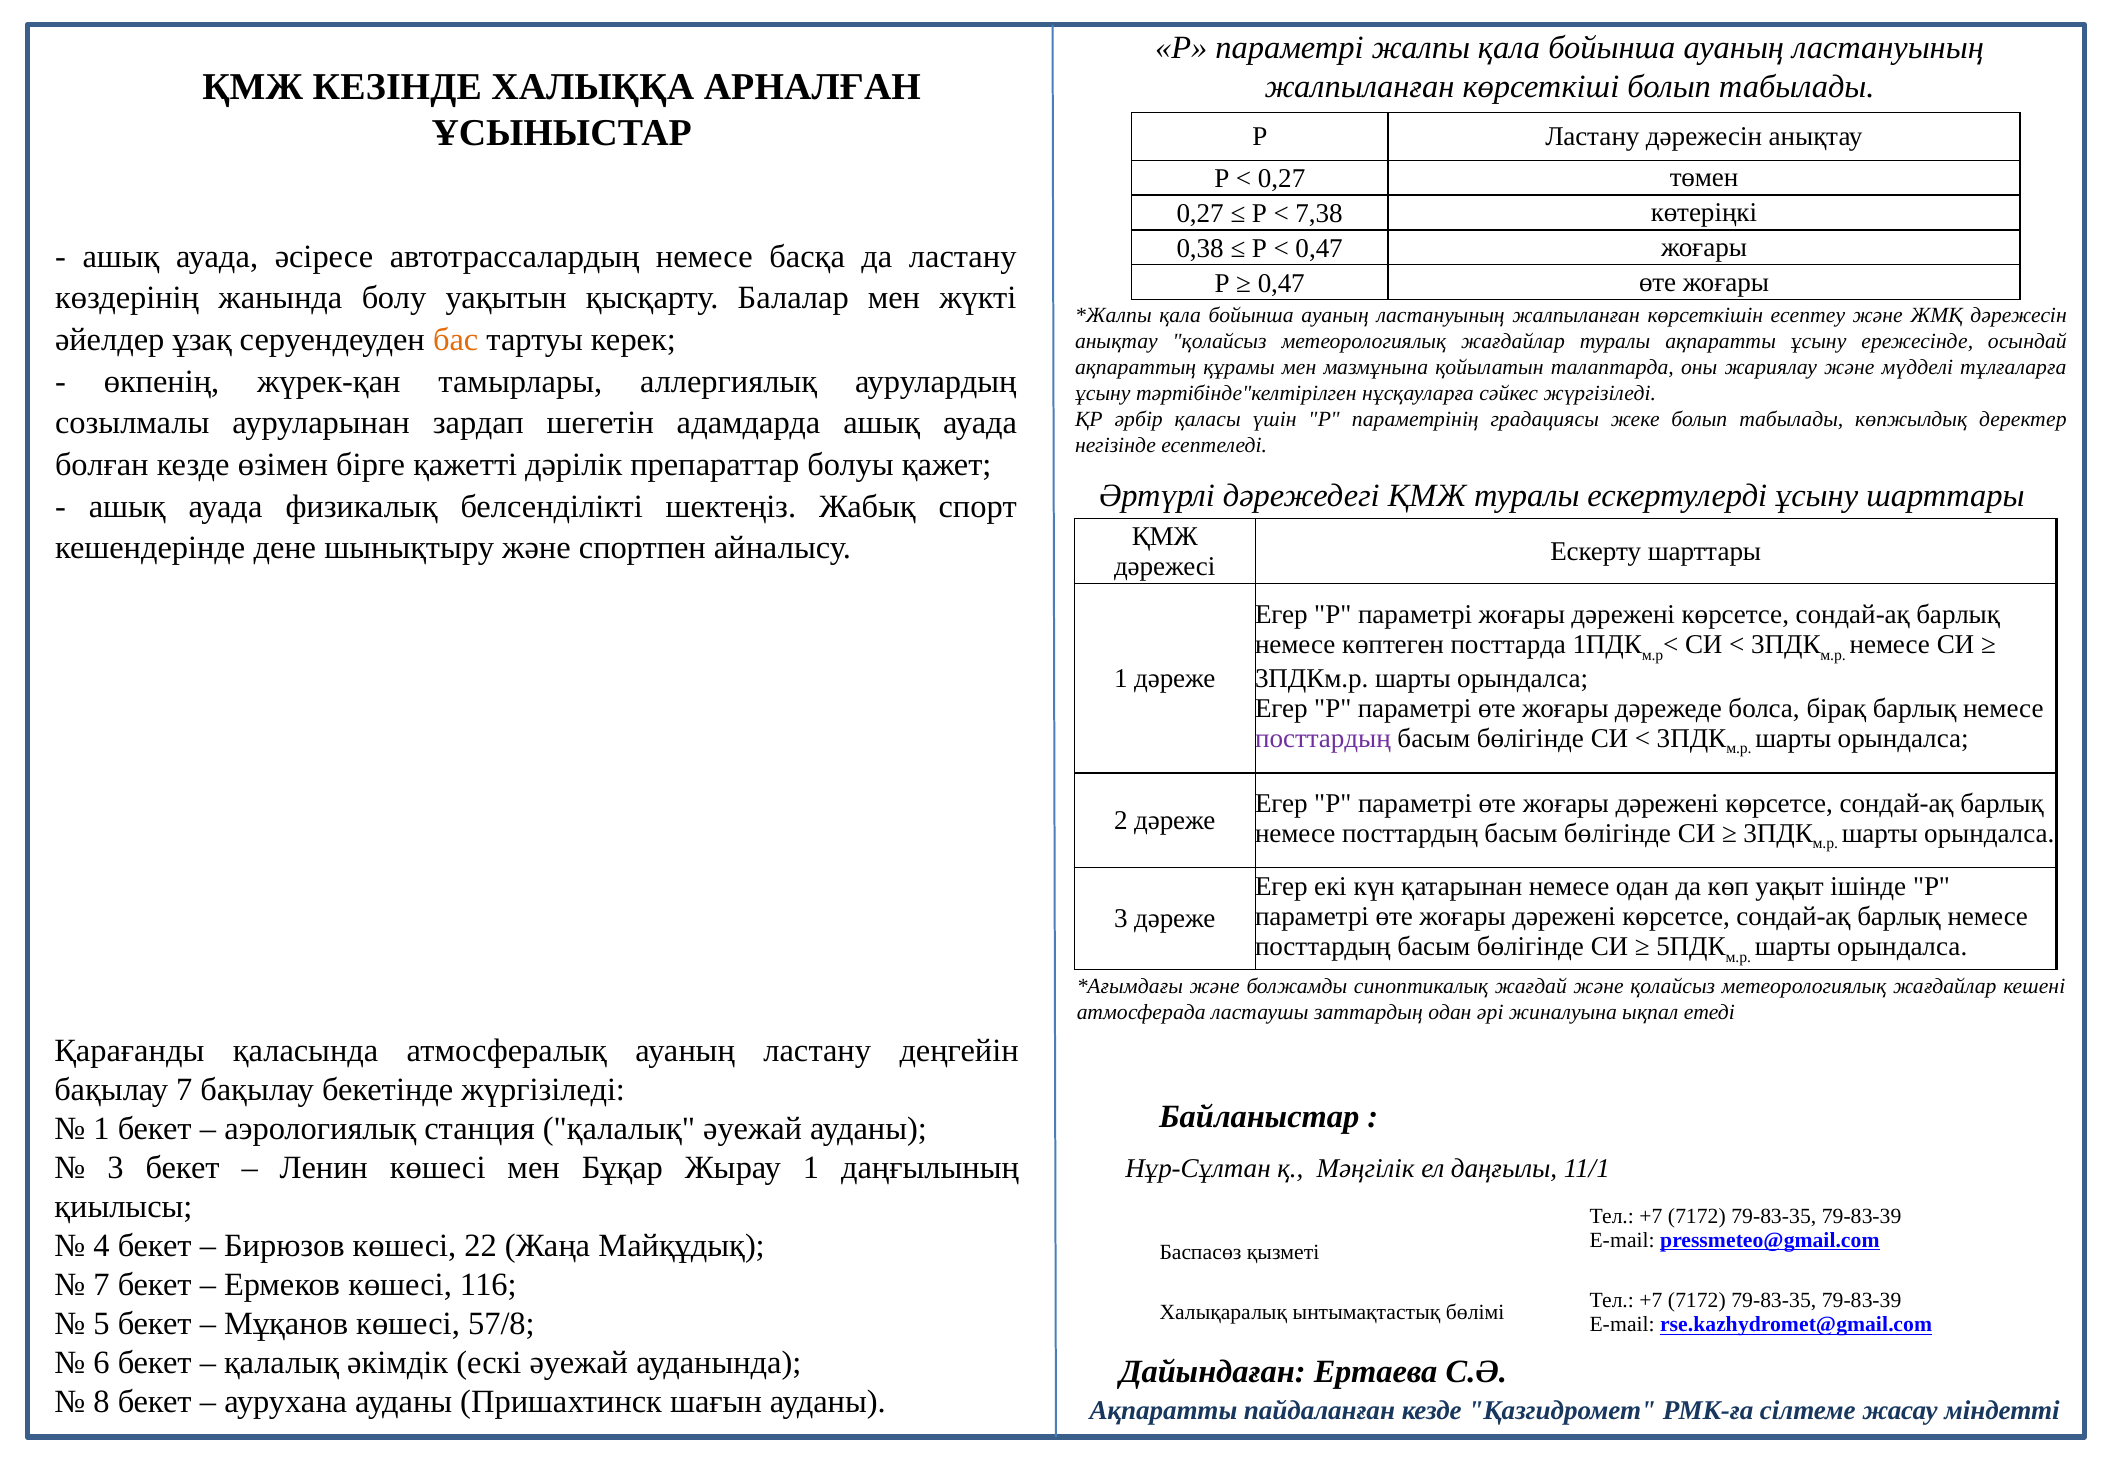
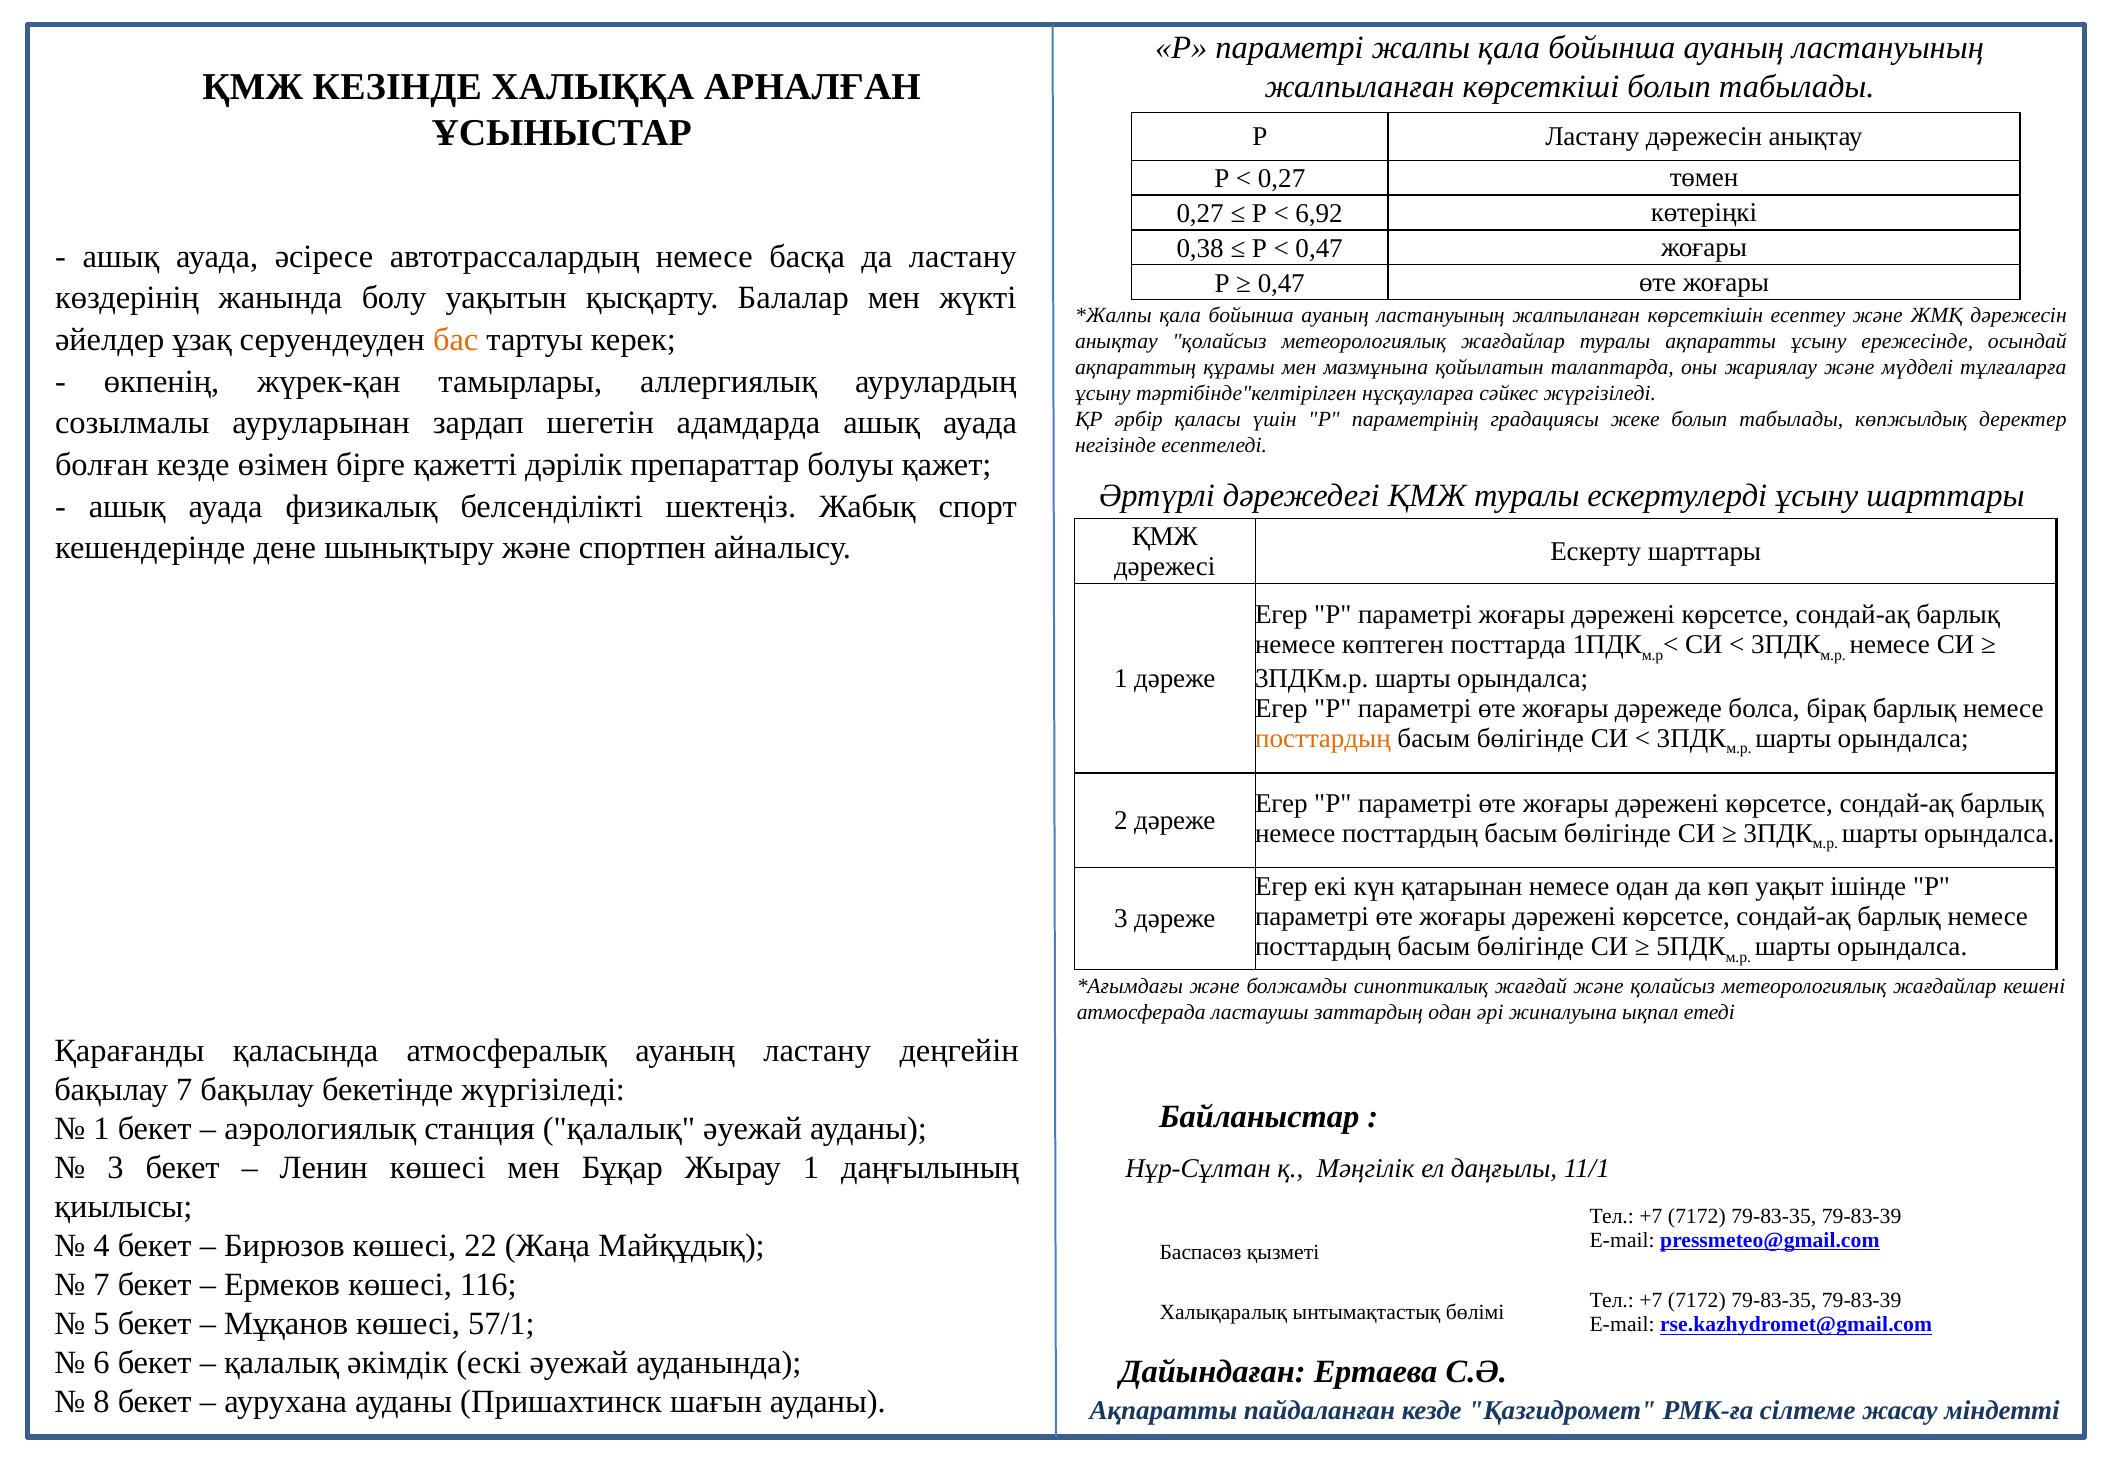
7,38: 7,38 -> 6,92 (1319, 214)
посттардың colour: purple -> orange (1323, 738)
57/8: 57/8 -> 57/1 (501, 1324)
